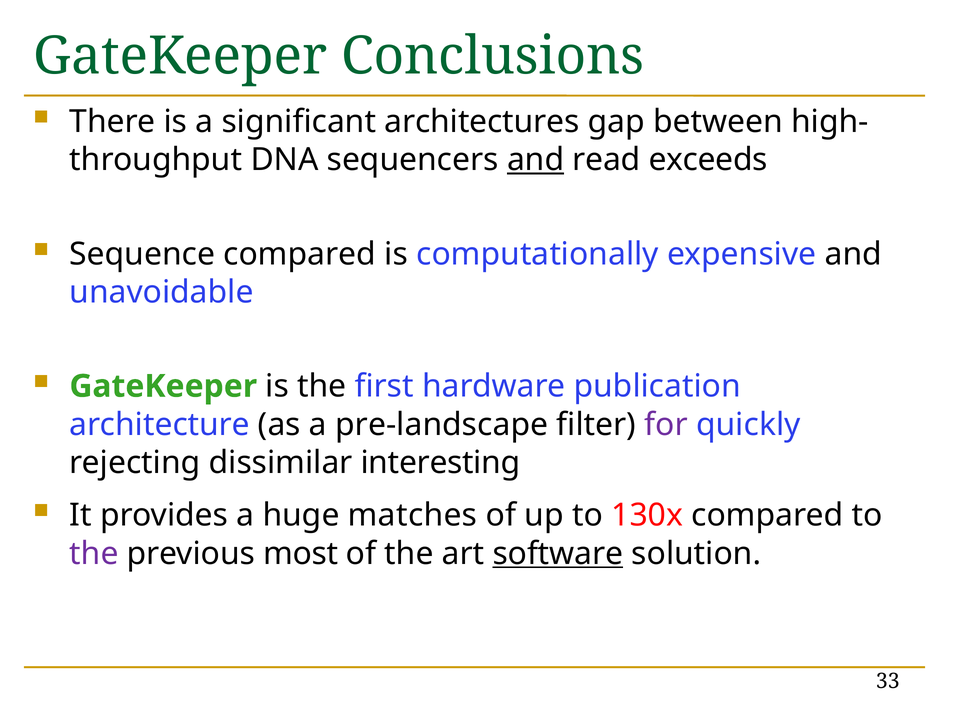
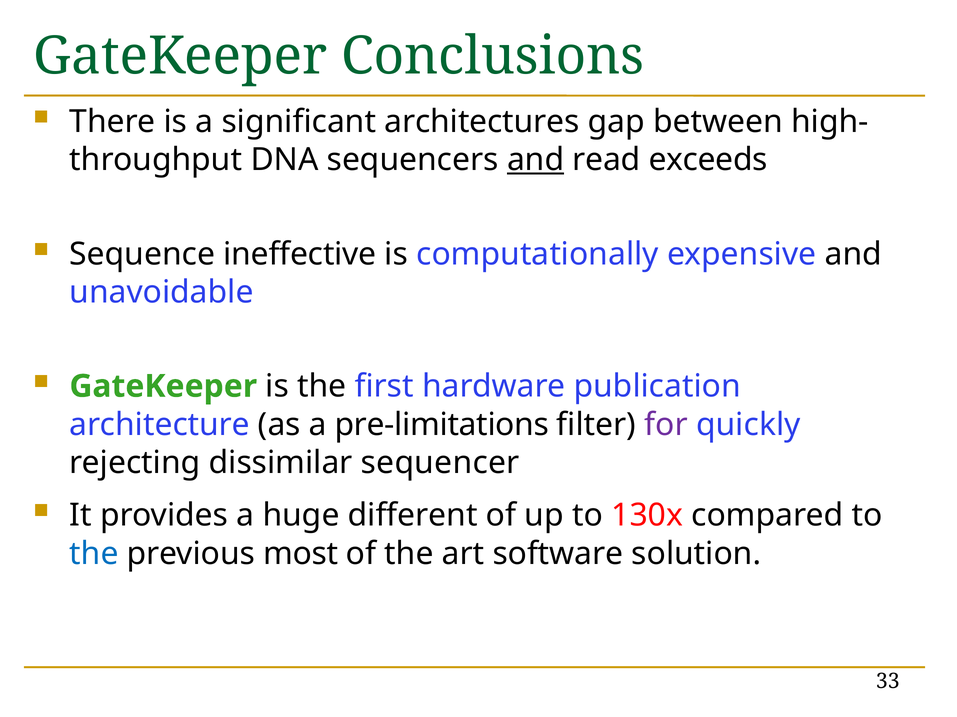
Sequence compared: compared -> ineffective (300, 254)
pre-landscape: pre-landscape -> pre-limitations (442, 425)
interesting: interesting -> sequencer (440, 463)
matches: matches -> different (413, 516)
the colour: purple -> blue (94, 554)
software underline: present -> none (558, 554)
